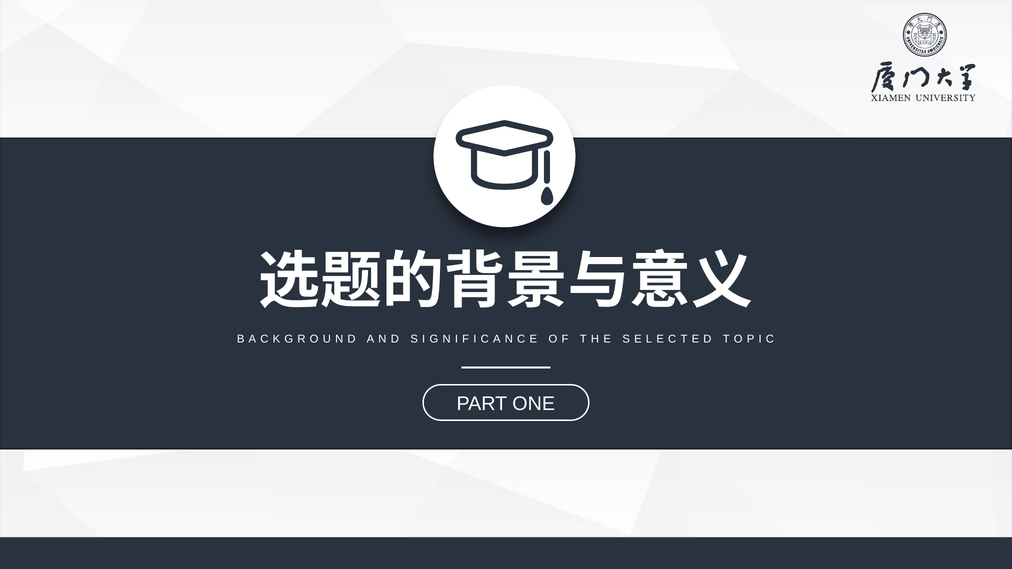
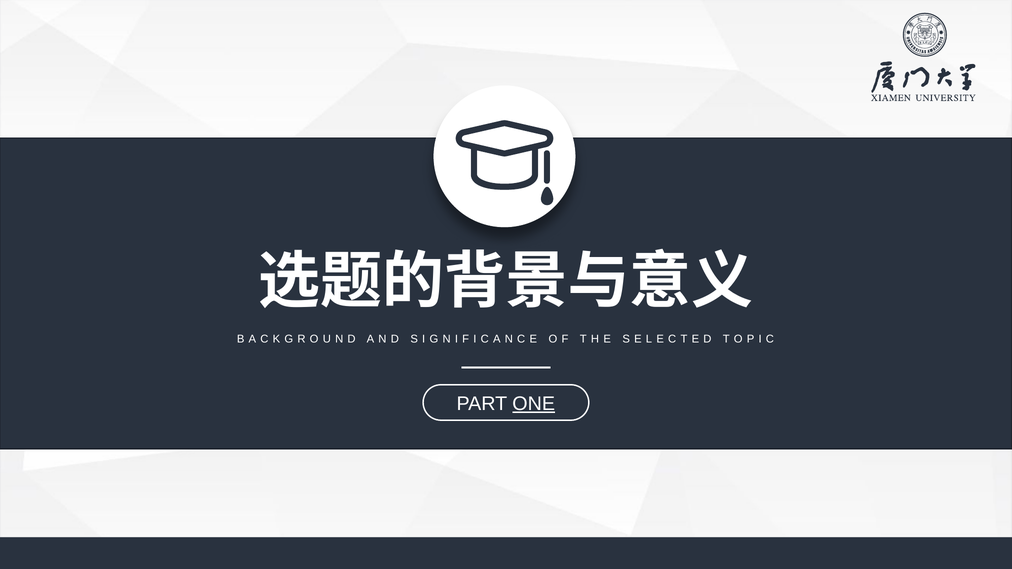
ONE underline: none -> present (534, 404)
